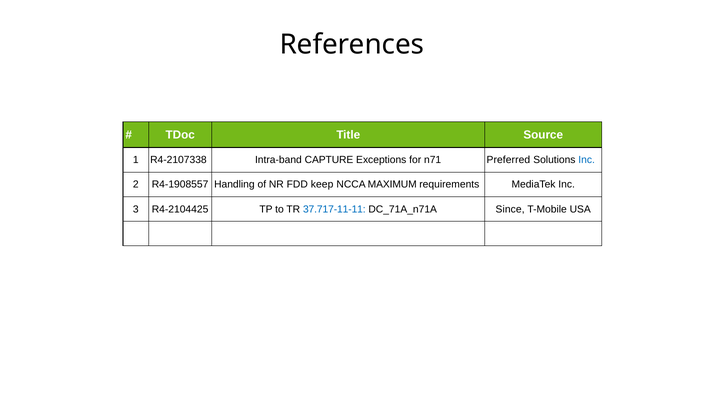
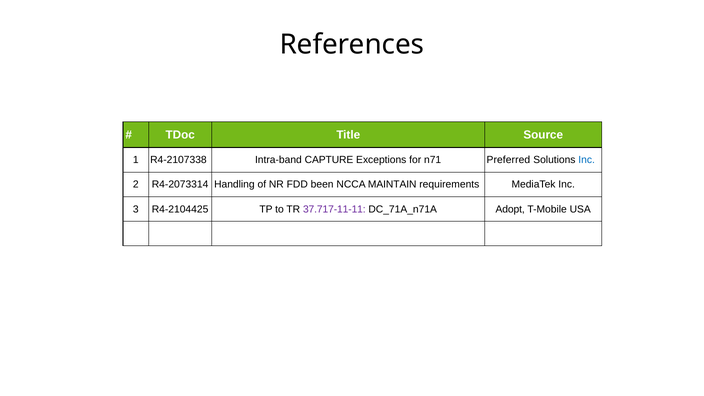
R4-1908557: R4-1908557 -> R4-2073314 (180, 185)
keep: keep -> been (322, 185)
MAXIMUM: MAXIMUM -> MAINTAIN (392, 185)
37.717-11-11 colour: blue -> purple (334, 209)
Since: Since -> Adopt (510, 209)
